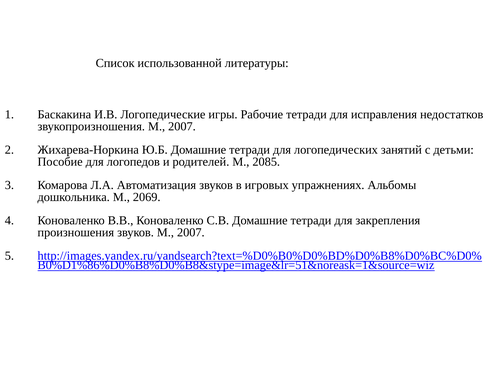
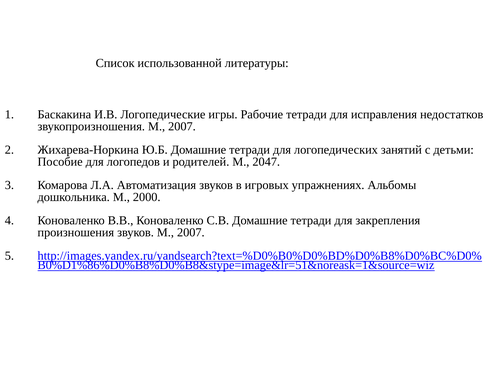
2085: 2085 -> 2047 (266, 162)
2069: 2069 -> 2000 (147, 197)
